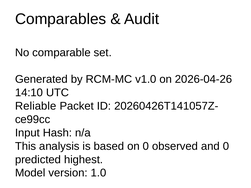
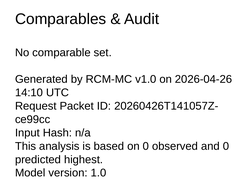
Reliable: Reliable -> Request (36, 106)
